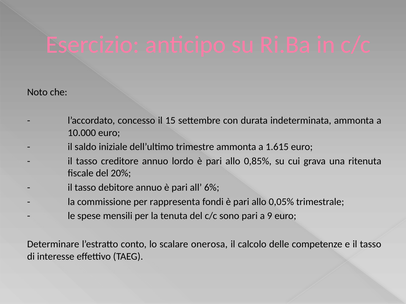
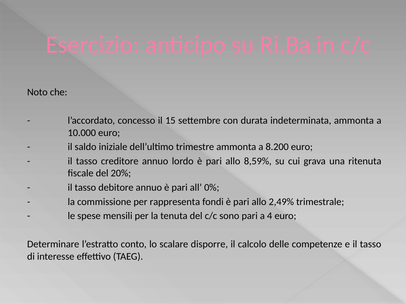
1.615: 1.615 -> 8.200 (277, 147)
0,85%: 0,85% -> 8,59% (258, 161)
6%: 6% -> 0% (212, 188)
0,05%: 0,05% -> 2,49% (281, 202)
9: 9 -> 4 (270, 216)
onerosa: onerosa -> disporre (209, 245)
